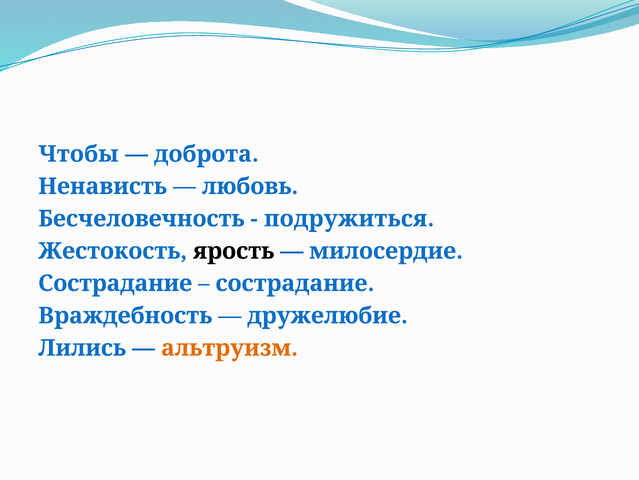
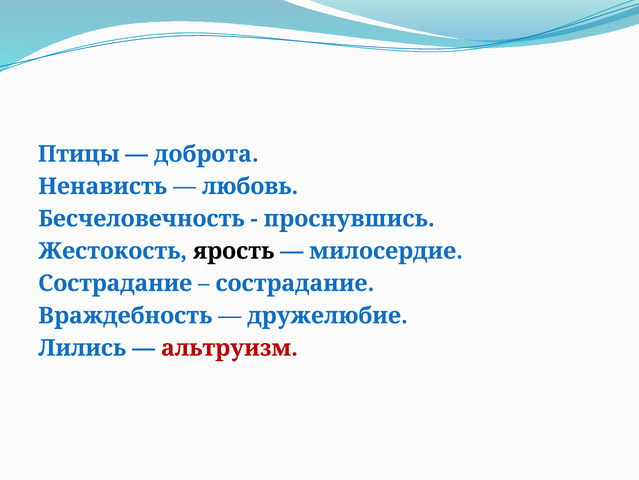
Чтобы: Чтобы -> Птицы (79, 154)
подружиться: подружиться -> проснувшись (349, 218)
альтруизм colour: orange -> red (230, 348)
